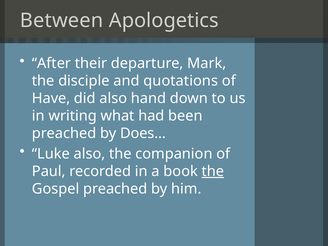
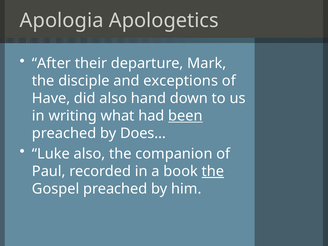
Between: Between -> Apologia (62, 21)
quotations: quotations -> exceptions (181, 81)
been underline: none -> present (185, 116)
